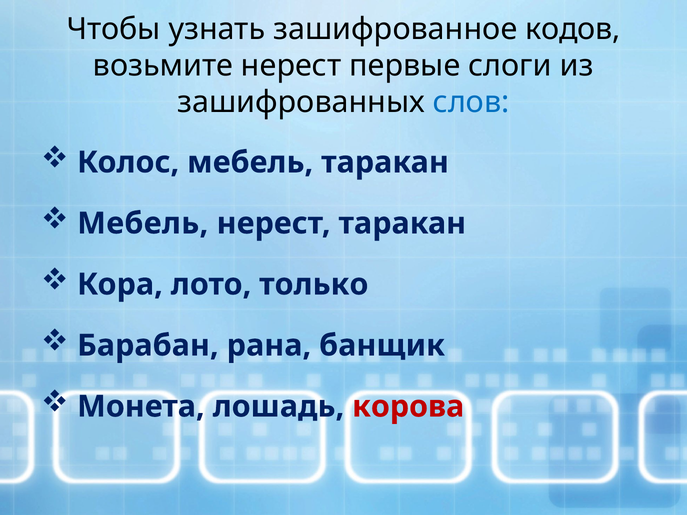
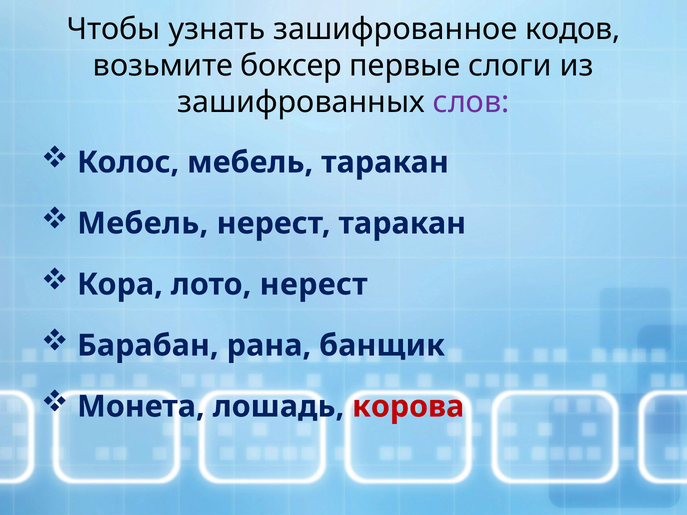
возьмите нерест: нерест -> боксер (291, 66)
слов colour: blue -> purple (471, 102)
лото только: только -> нерест (314, 285)
